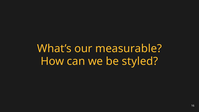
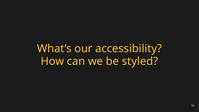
measurable: measurable -> accessibility (129, 49)
